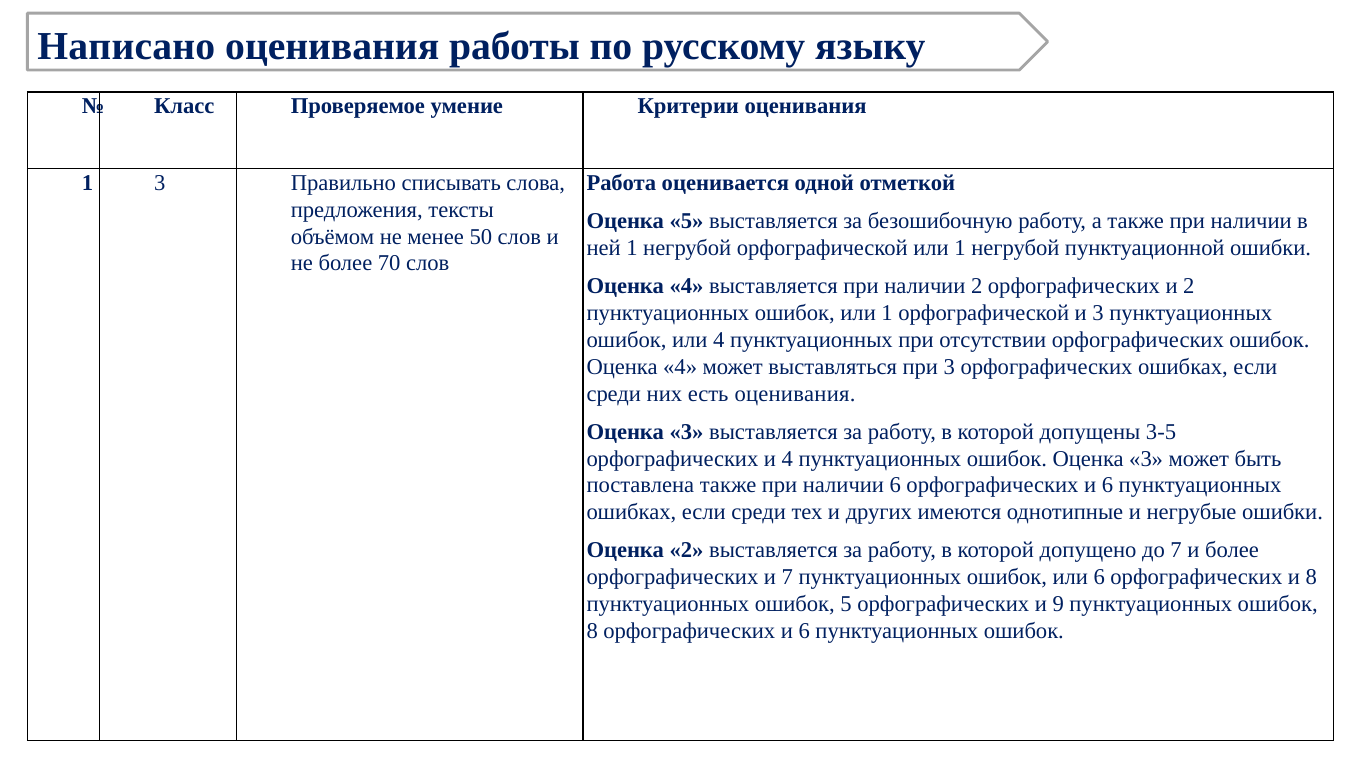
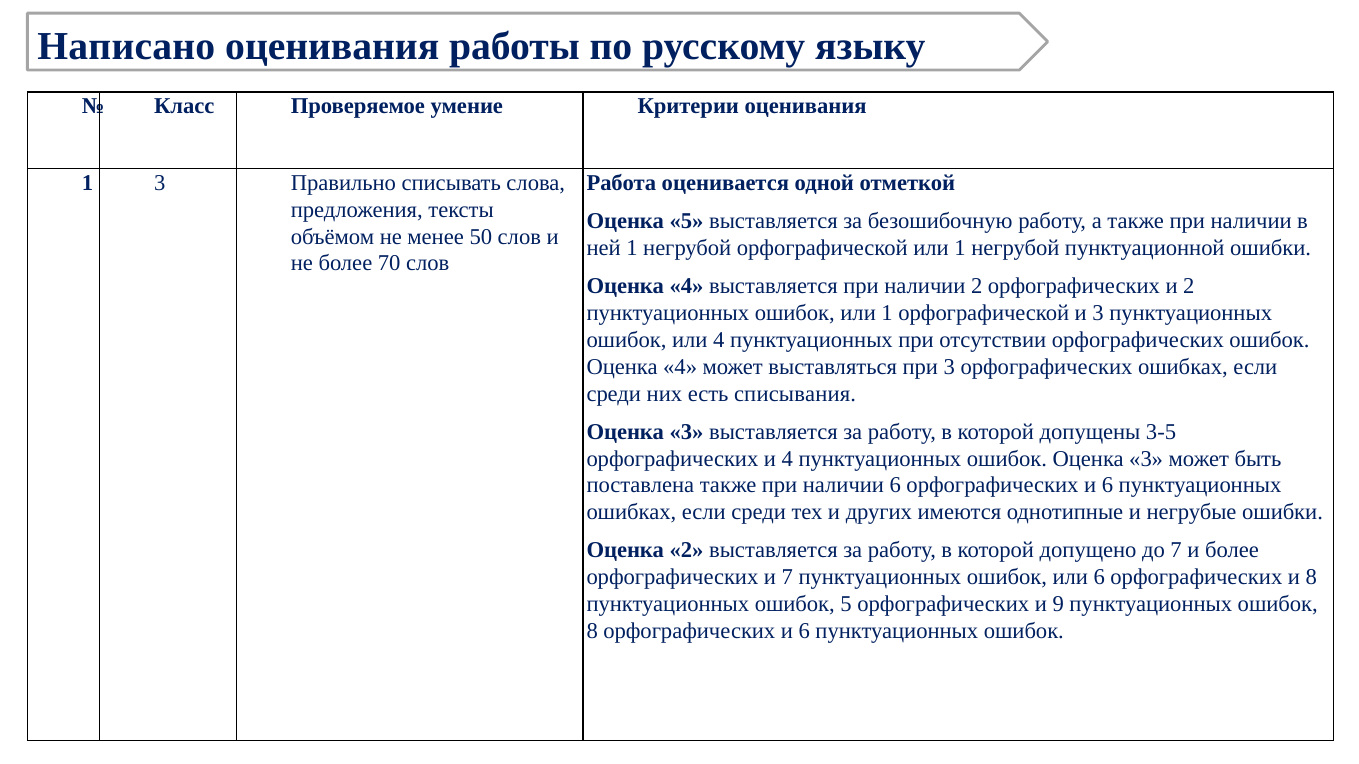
есть оценивания: оценивания -> списывания (795, 394)
